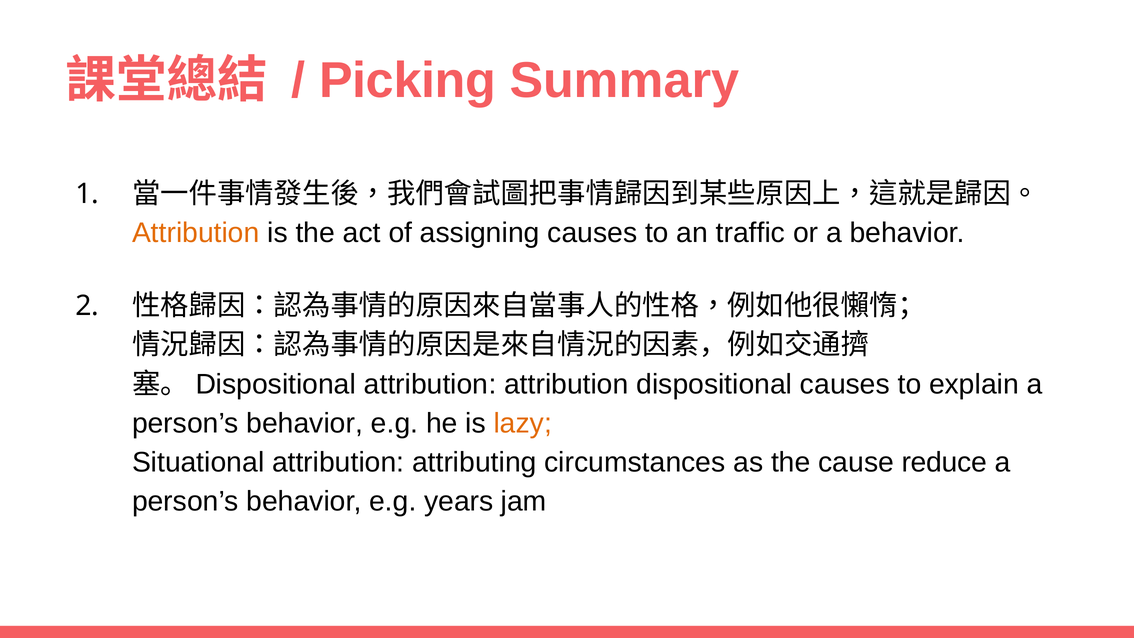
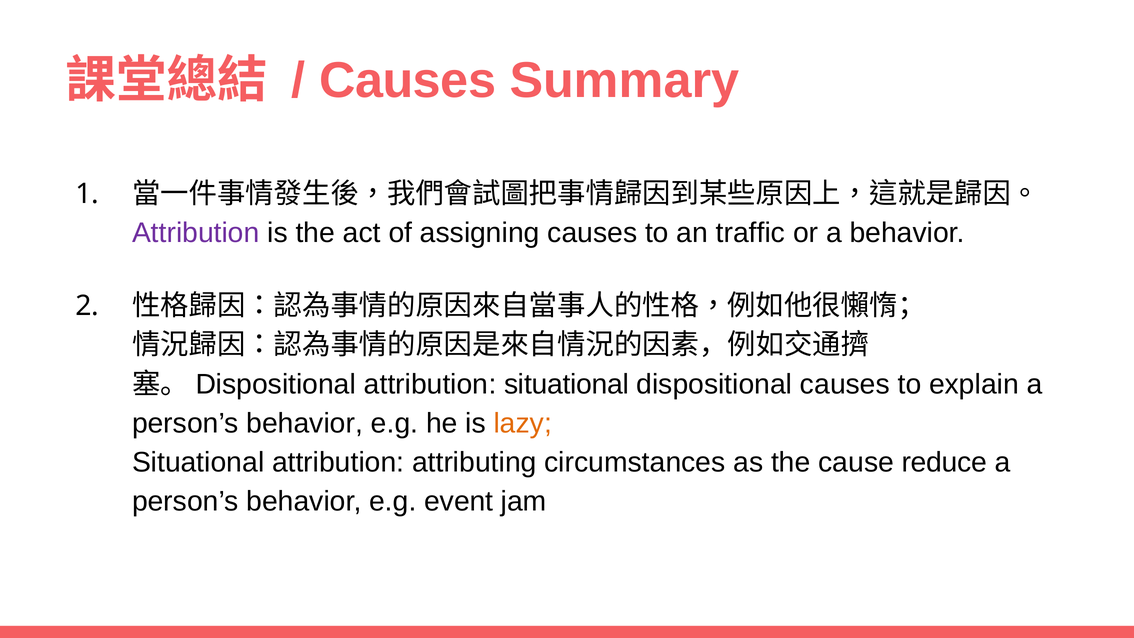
Picking: Picking -> Causes (408, 81)
Attribution colour: orange -> purple (196, 233)
attribution attribution: attribution -> situational (566, 384)
years: years -> event (459, 501)
